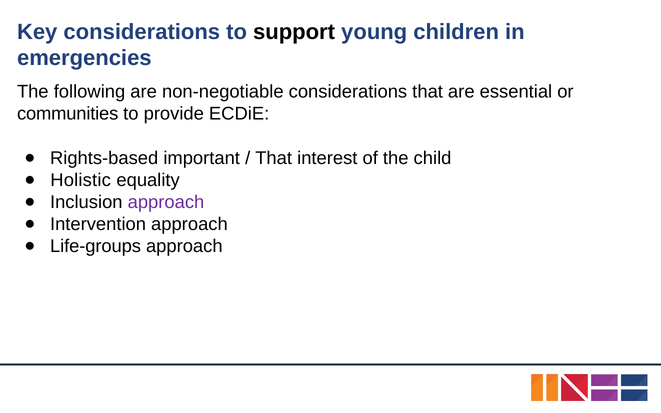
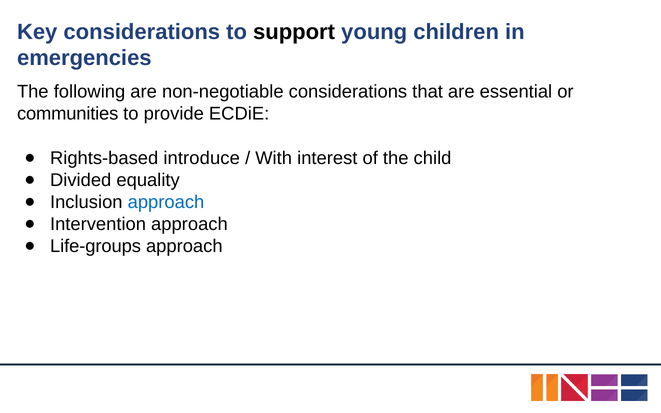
important: important -> introduce (202, 158)
That: That -> With (274, 158)
Holistic: Holistic -> Divided (81, 180)
approach colour: purple -> blue (166, 202)
